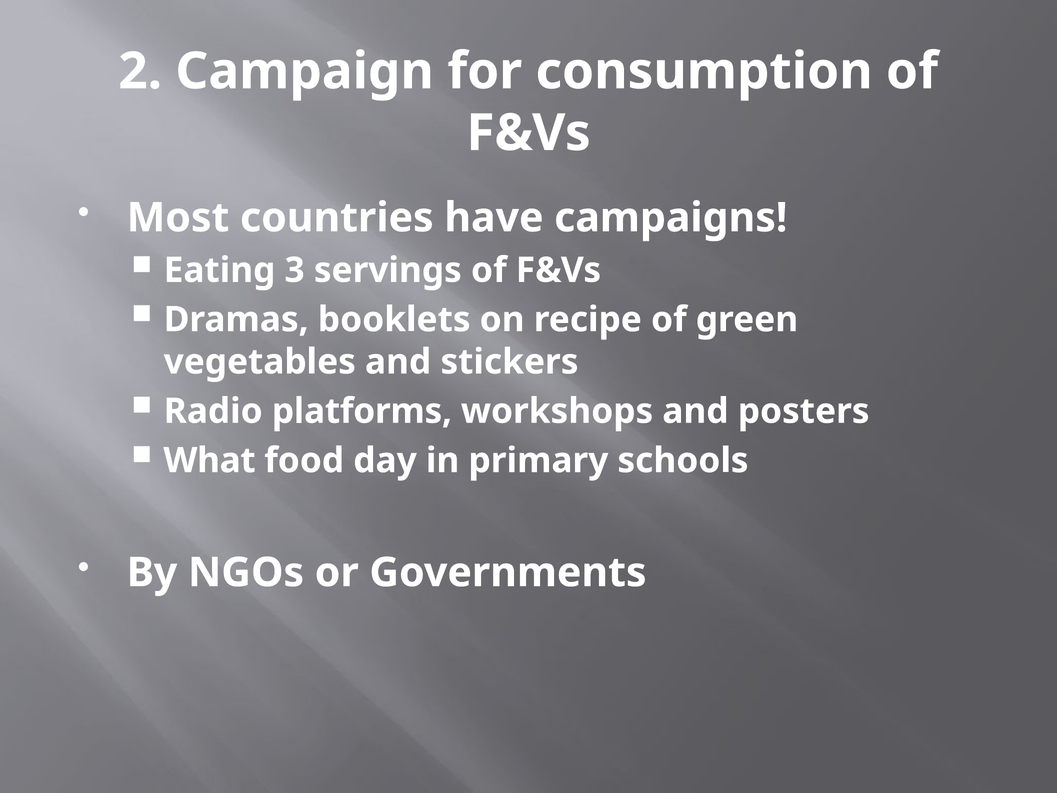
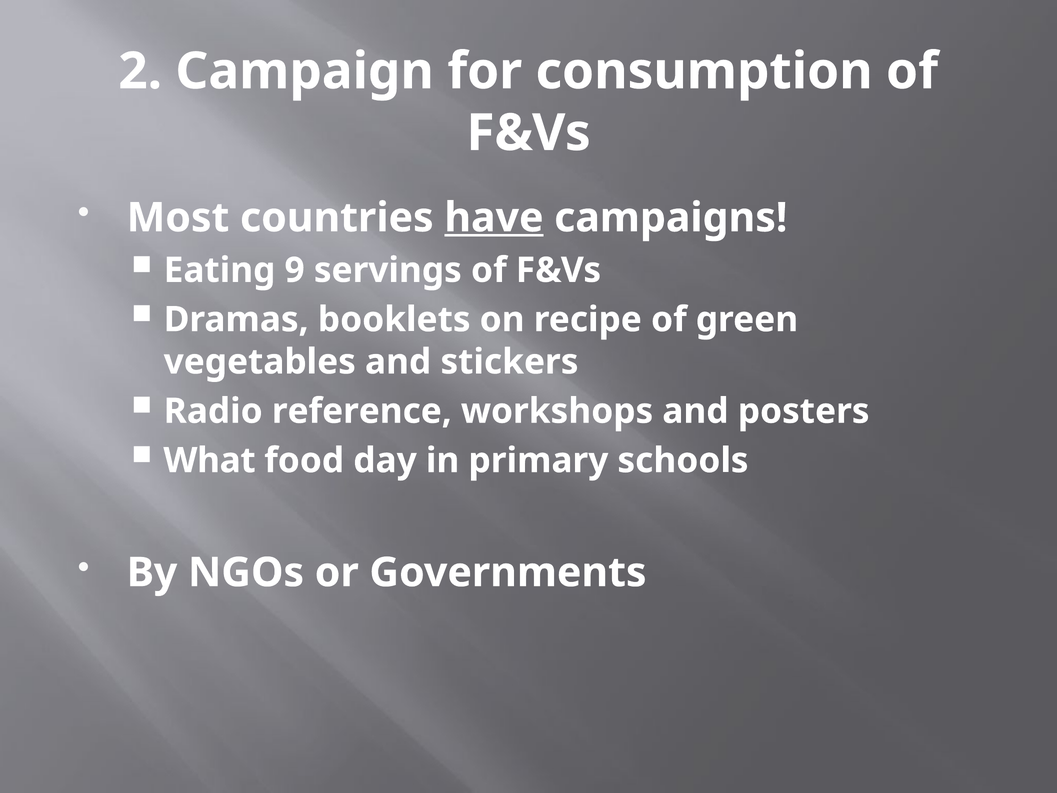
have underline: none -> present (494, 218)
3: 3 -> 9 (295, 270)
platforms: platforms -> reference (362, 411)
